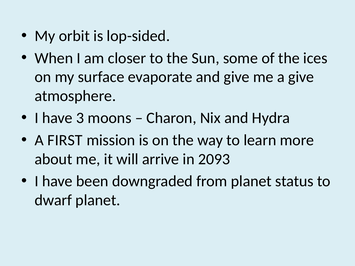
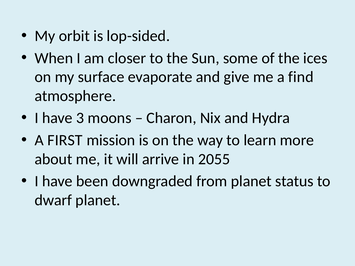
a give: give -> find (301, 77)
2093: 2093 -> 2055 (214, 159)
